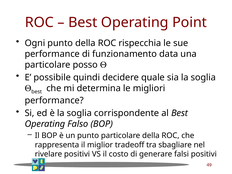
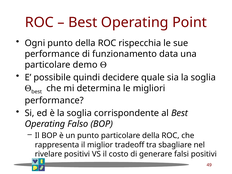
posso: posso -> demo (85, 65)
